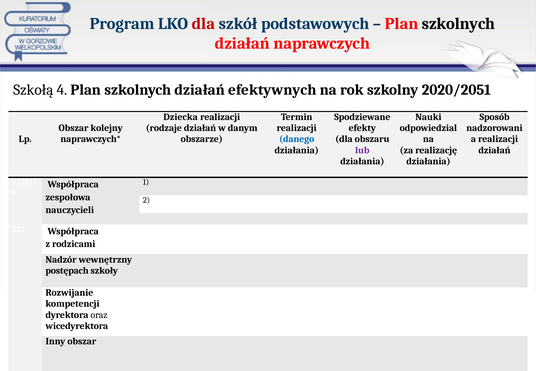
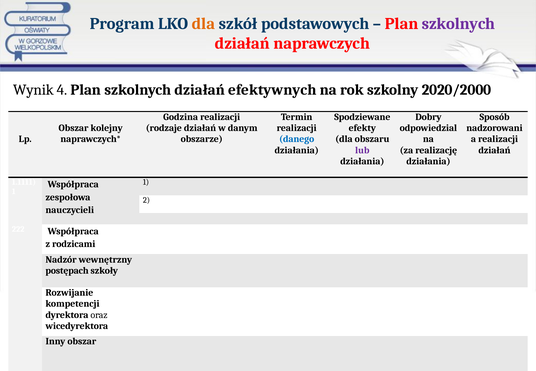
dla colour: red -> orange (204, 24)
szkolnych colour: black -> purple (459, 24)
Szkołą: Szkołą -> Wynik (33, 90)
2020/2051: 2020/2051 -> 2020/2000 (457, 90)
Dziecka: Dziecka -> Godzina (181, 117)
Nauki: Nauki -> Dobry (428, 117)
